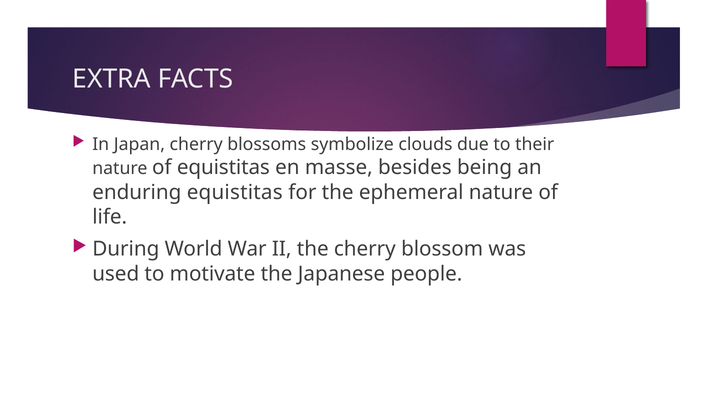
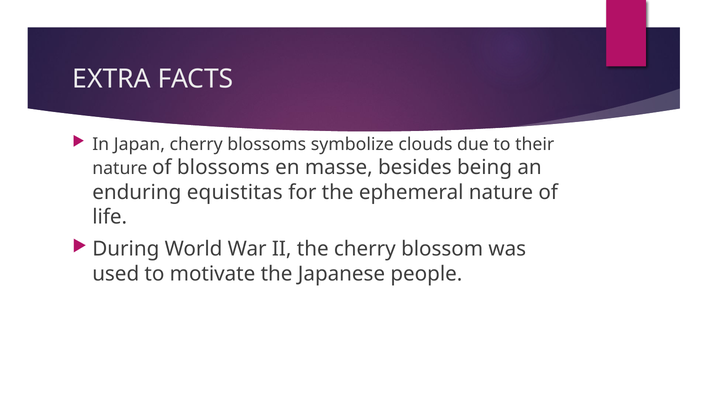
of equistitas: equistitas -> blossoms (223, 168)
